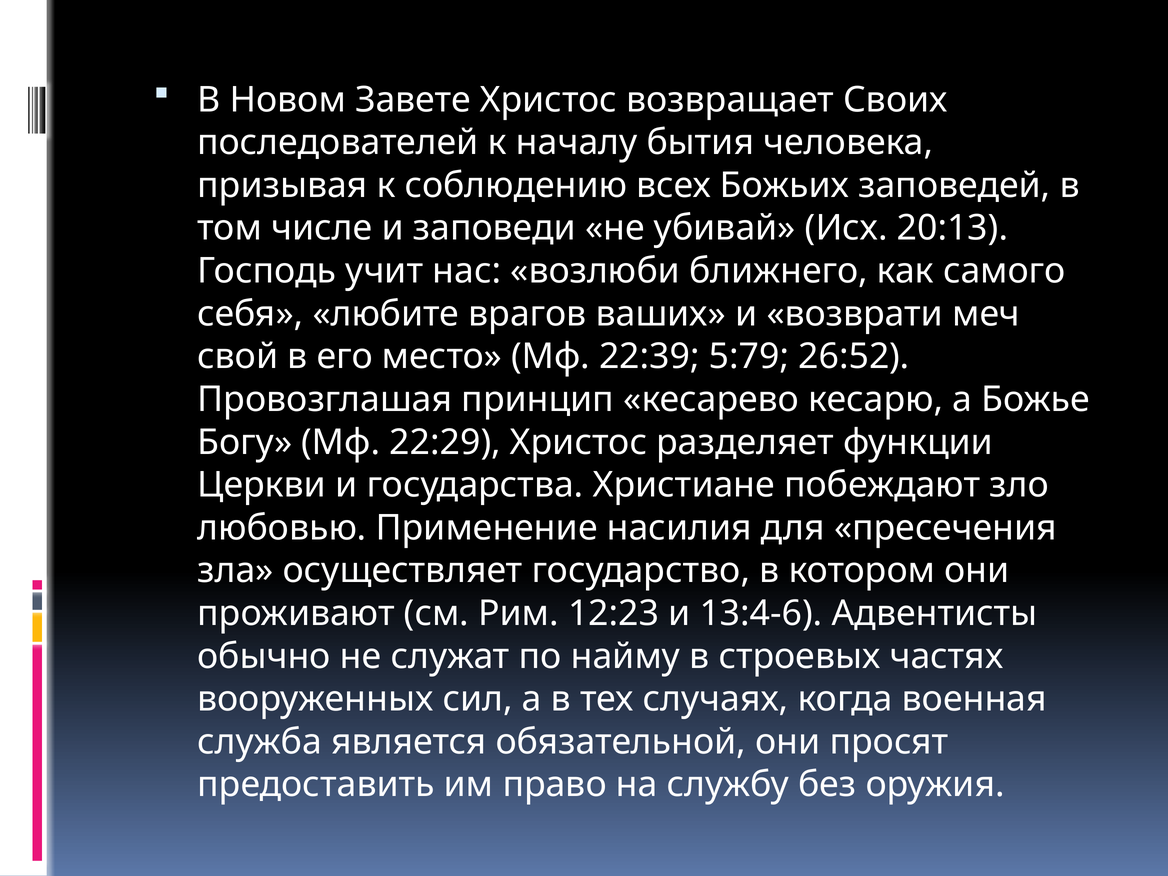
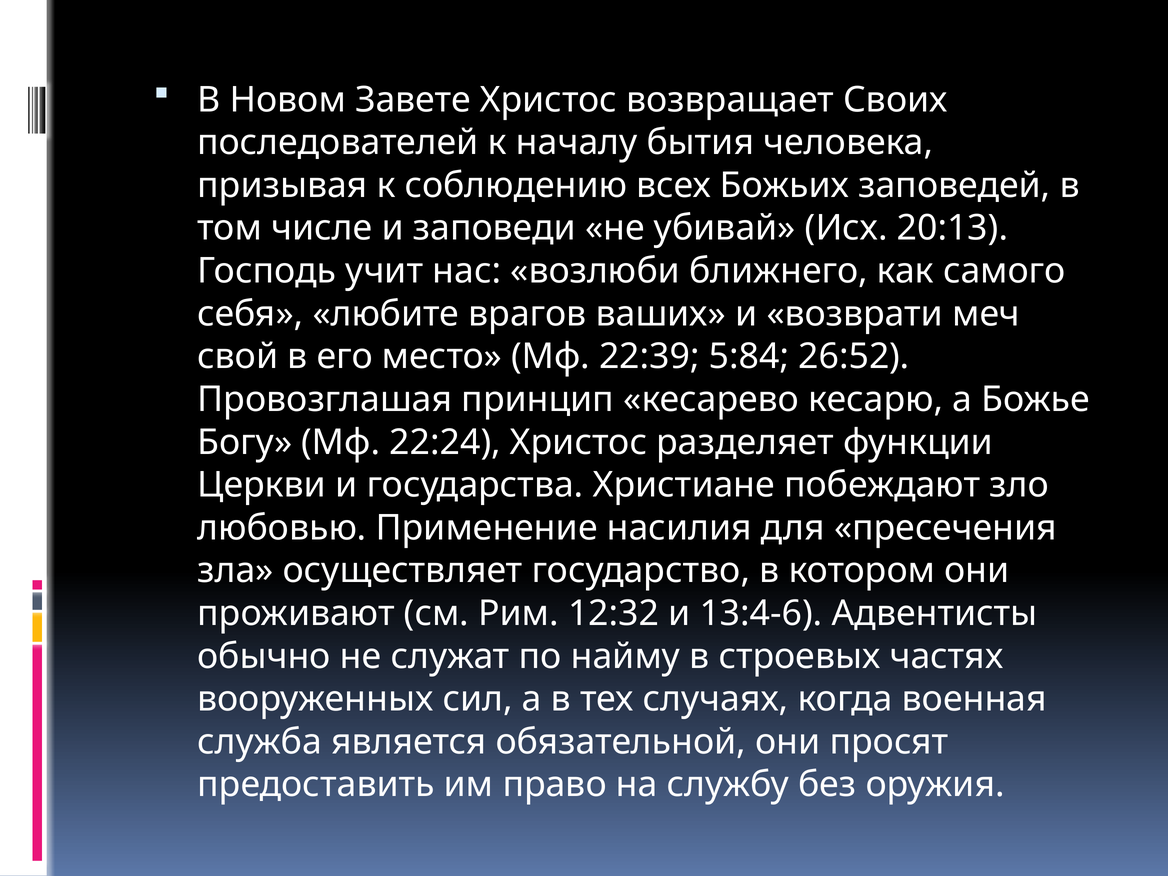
5:79: 5:79 -> 5:84 (749, 357)
22:29: 22:29 -> 22:24 (445, 442)
12:23: 12:23 -> 12:32 (614, 613)
